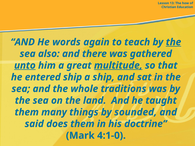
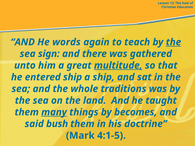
also: also -> sign (49, 54)
unto underline: present -> none (25, 66)
many underline: none -> present (54, 112)
sounded: sounded -> becomes (136, 112)
does: does -> bush (57, 124)
4:1-0: 4:1-0 -> 4:1-5 (111, 136)
